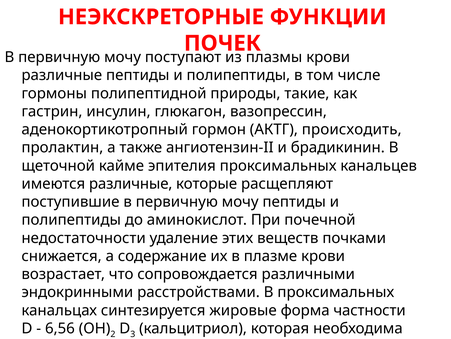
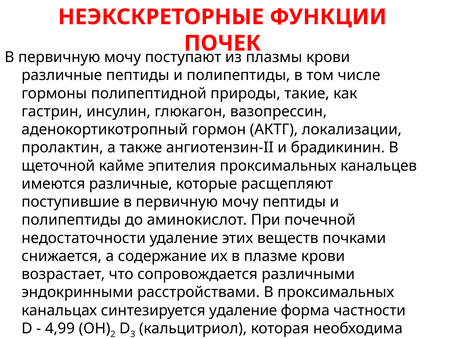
происходить: происходить -> локализации (352, 129)
синтезируется жировые: жировые -> удаление (243, 310)
6,56: 6,56 -> 4,99 (60, 328)
